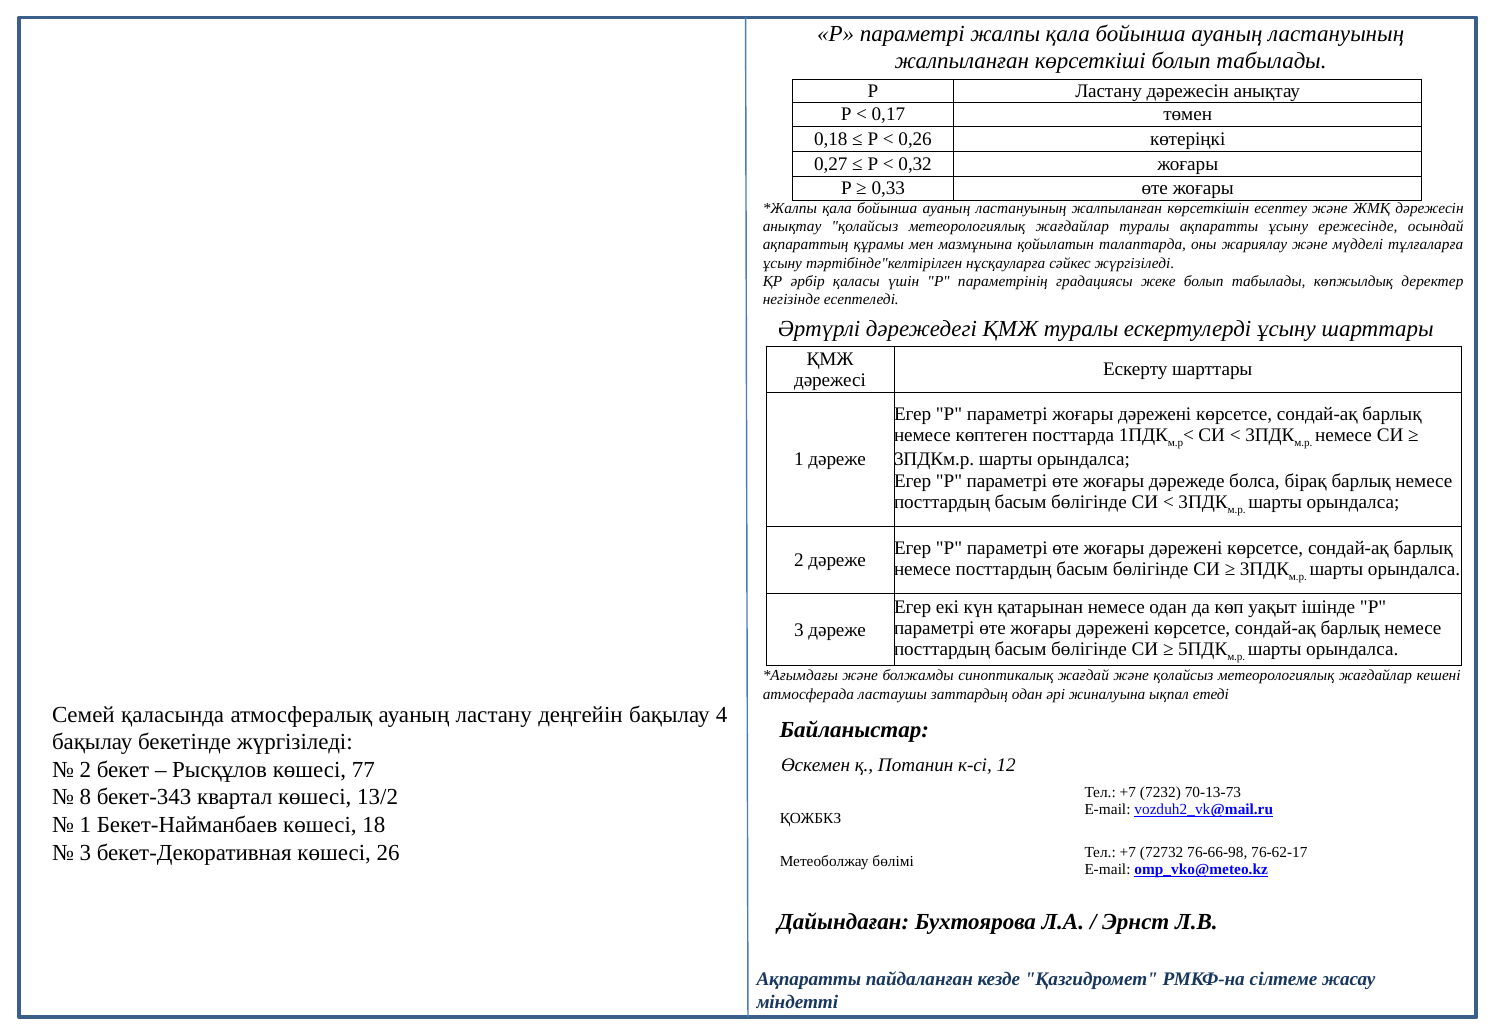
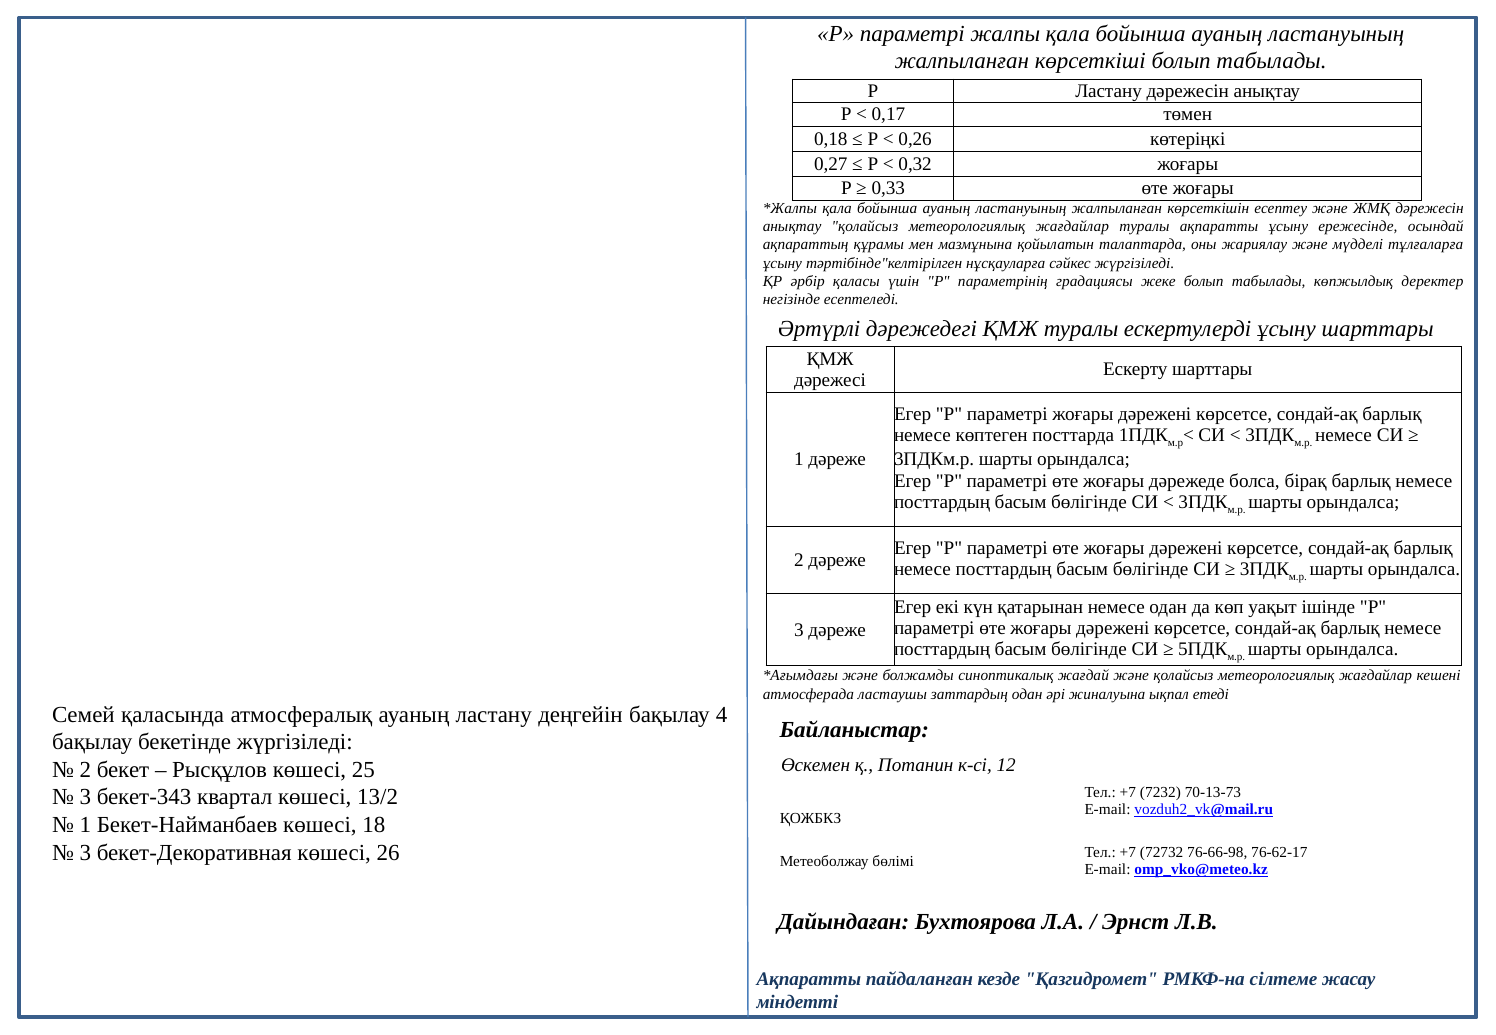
77: 77 -> 25 (363, 770)
8: 8 -> 3 (85, 798)
